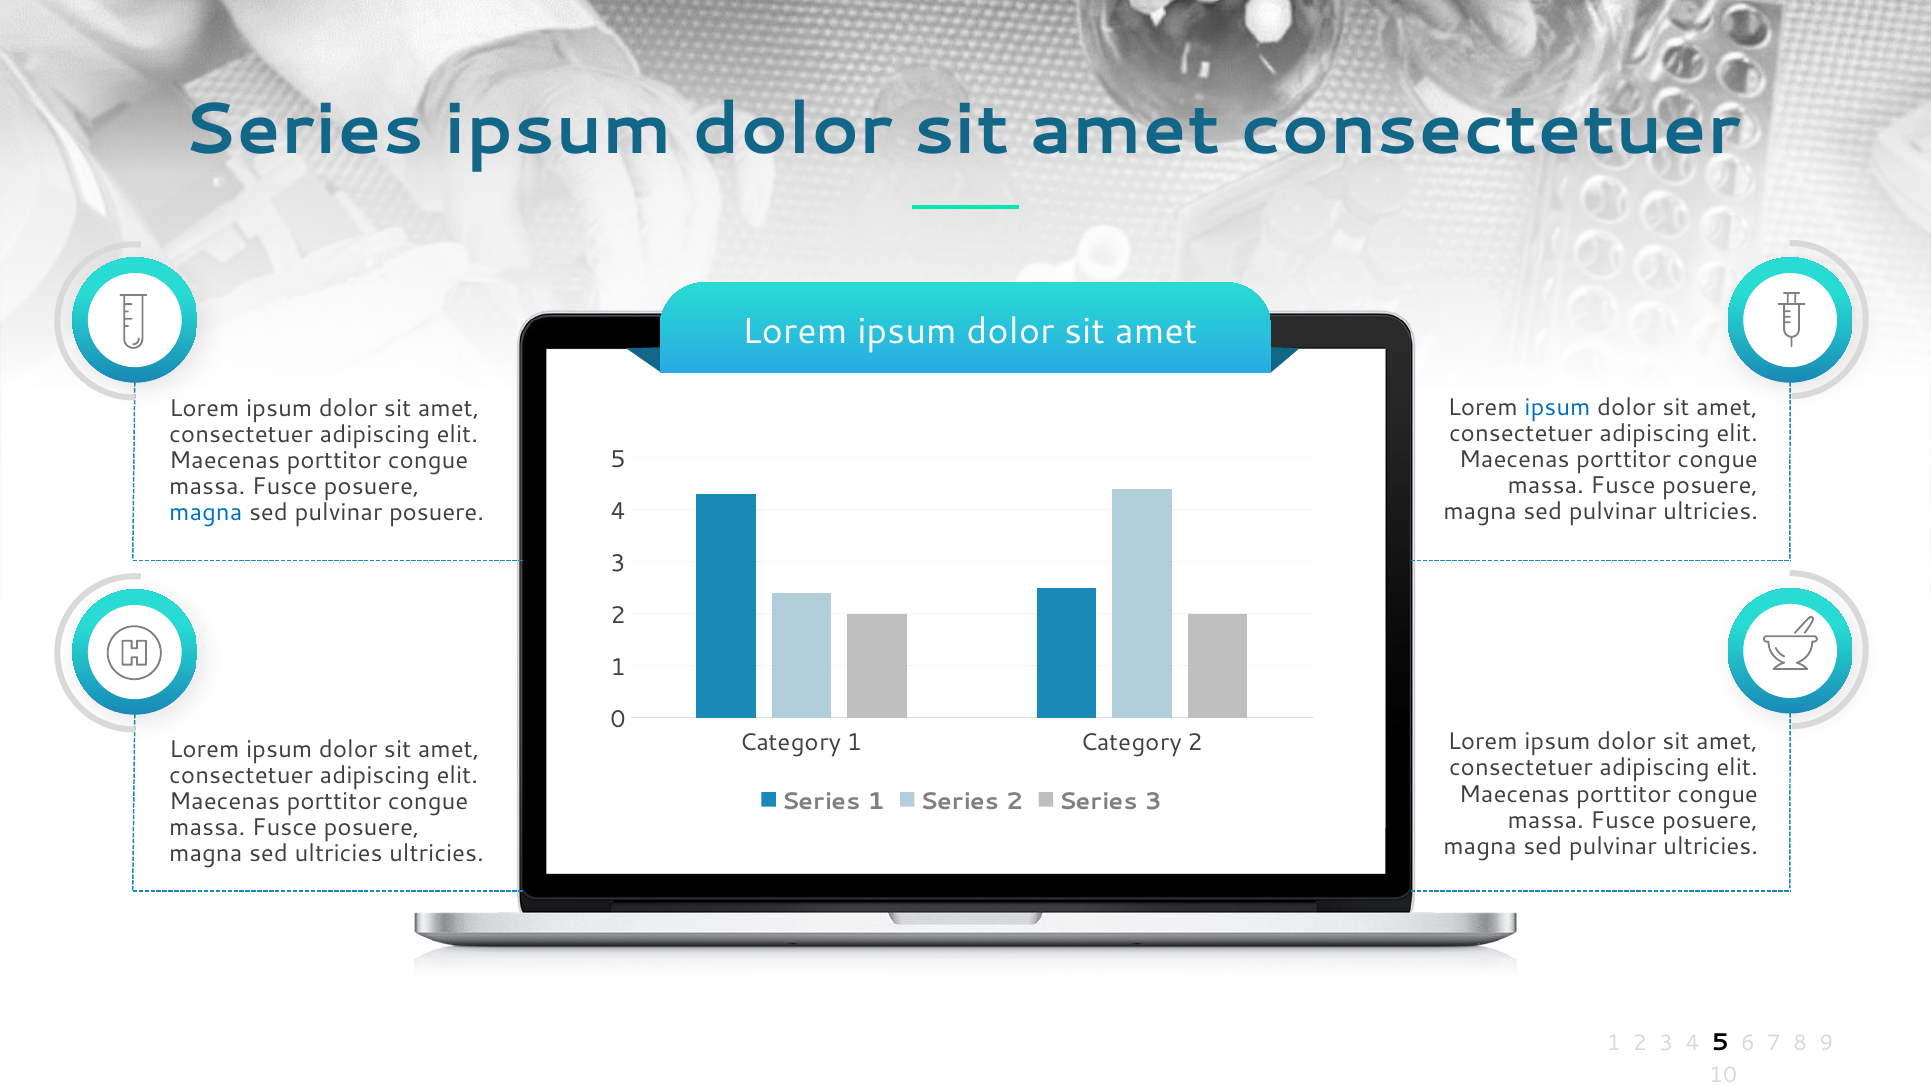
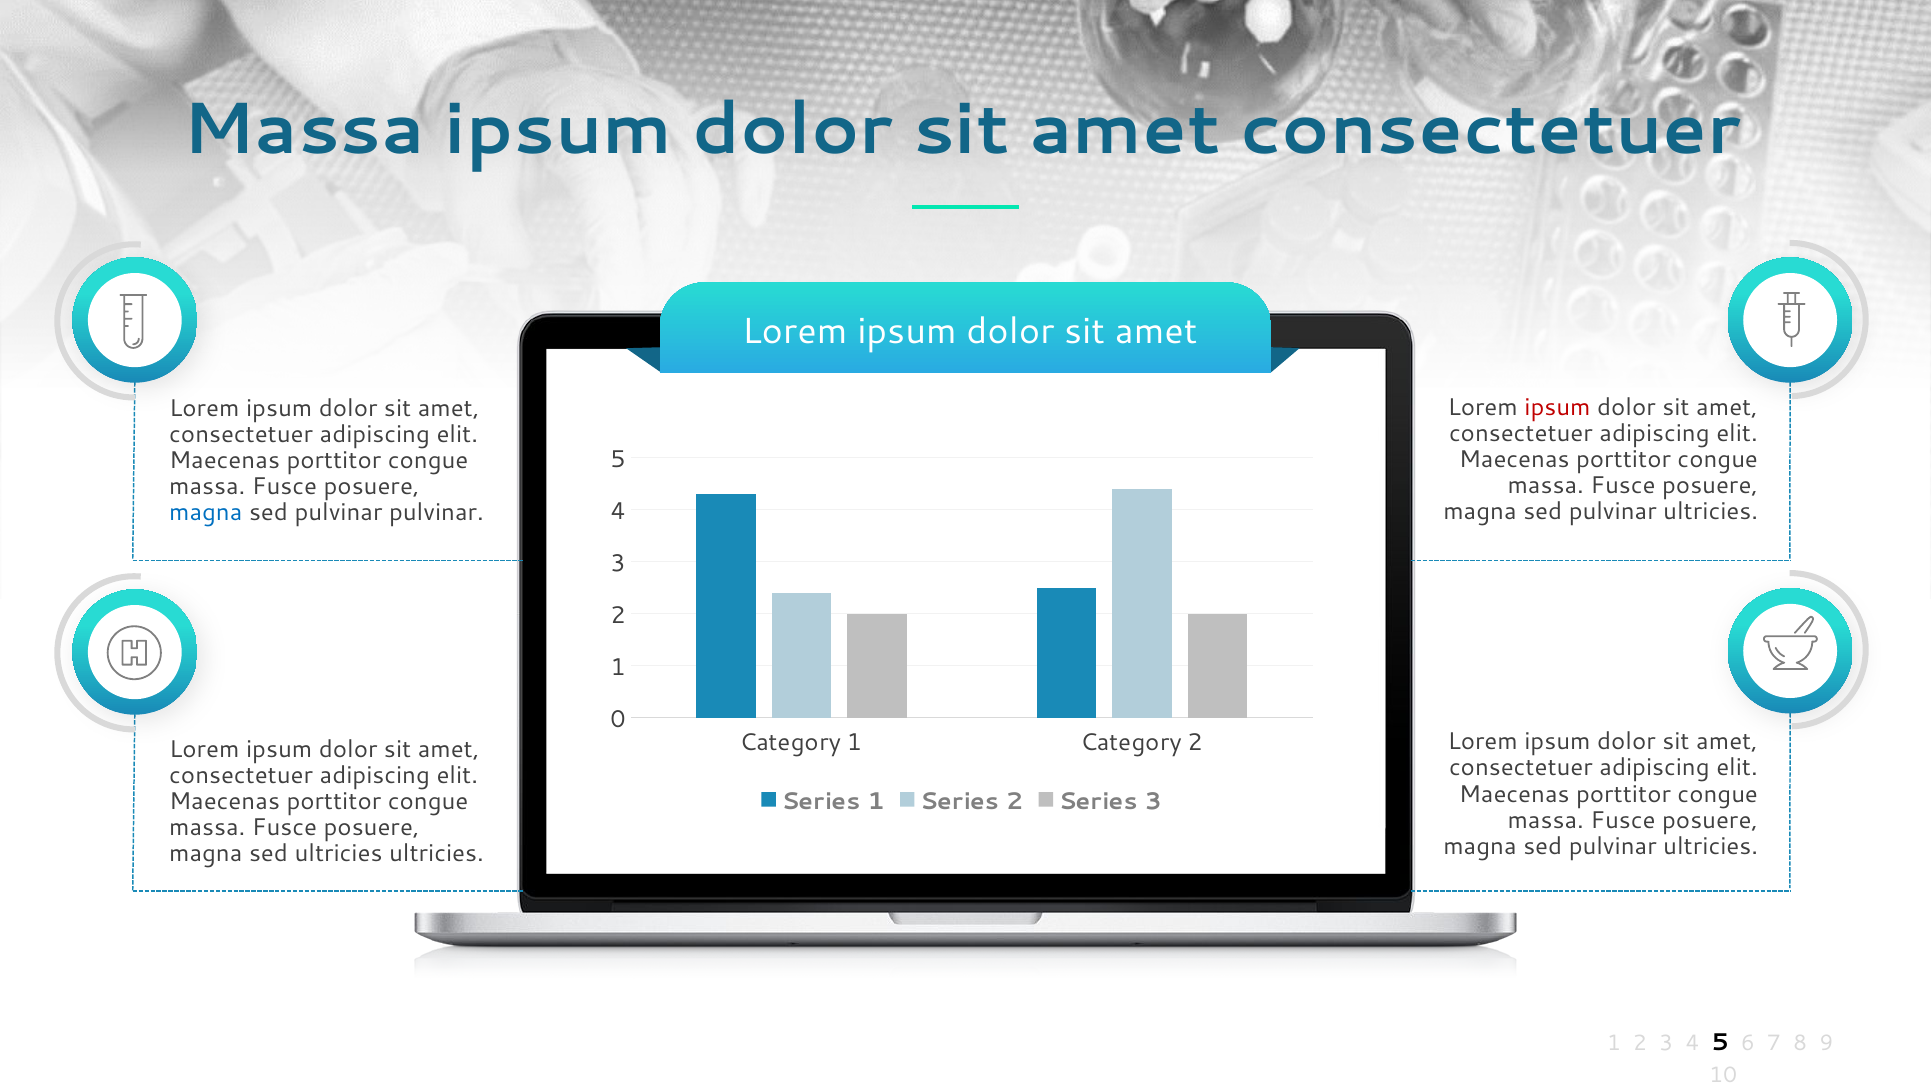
Series: Series -> Massa (304, 129)
ipsum colour: blue -> red (1558, 408)
pulvinar posuere: posuere -> pulvinar (436, 513)
